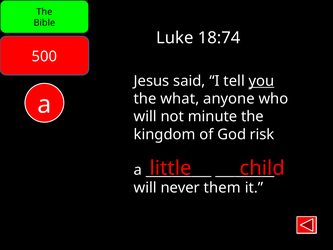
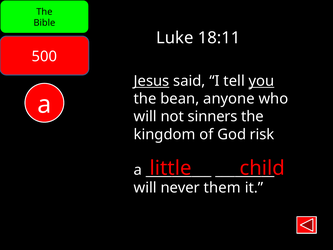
18:74: 18:74 -> 18:11 (219, 38)
Jesus underline: none -> present (151, 81)
what: what -> bean (180, 99)
minute: minute -> sinners (213, 116)
